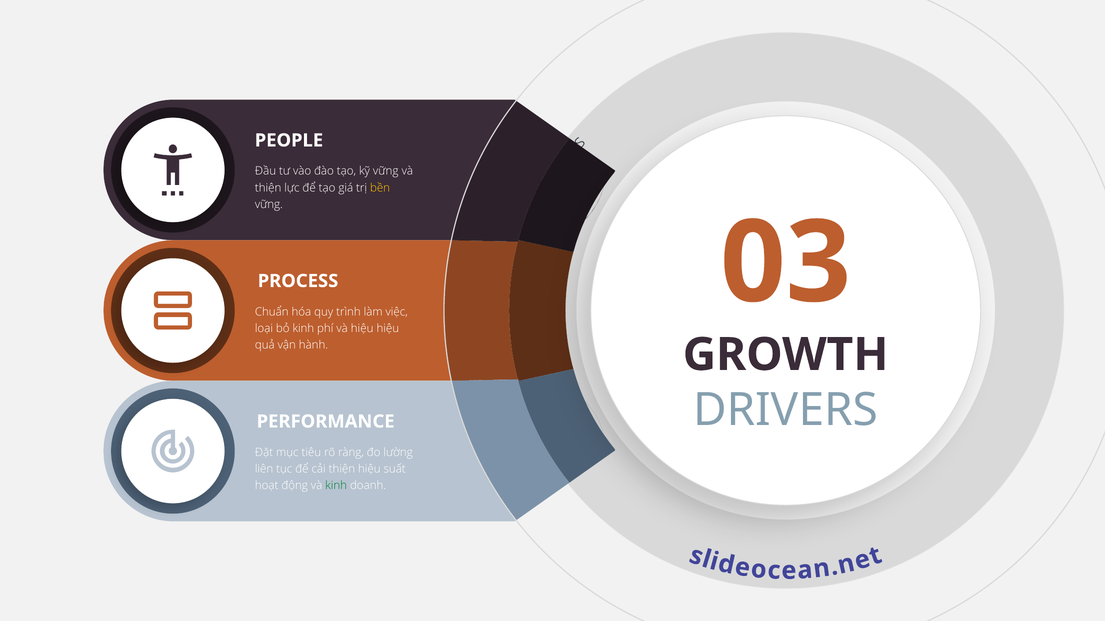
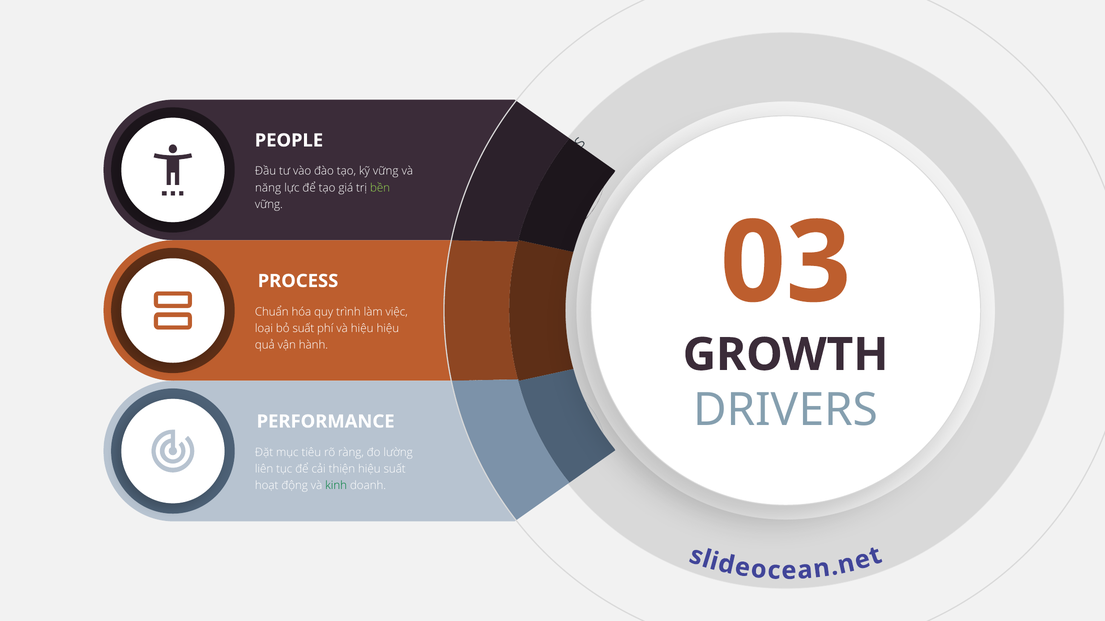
thiện: thiện -> năng (268, 188)
bền colour: yellow -> light green (380, 188)
bỏ kinh: kinh -> suất (303, 329)
